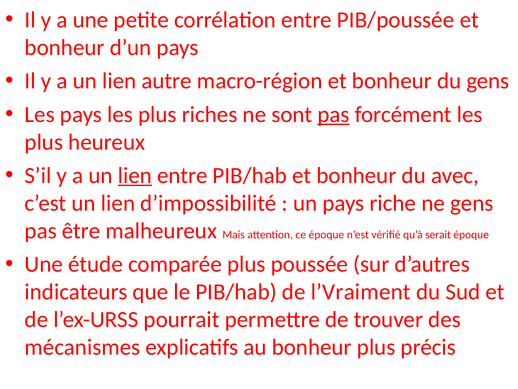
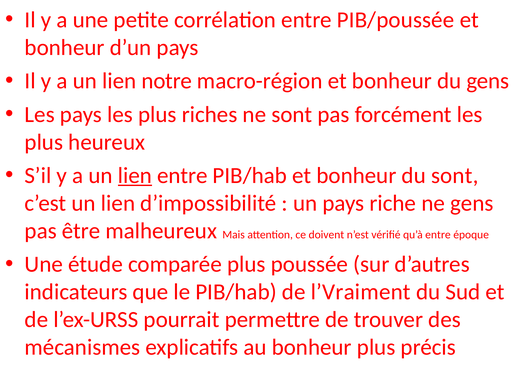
autre: autre -> notre (167, 81)
pas underline: present -> none (333, 114)
du avec: avec -> sont (455, 175)
ce époque: époque -> doivent (326, 234)
qu’à serait: serait -> entre (438, 234)
